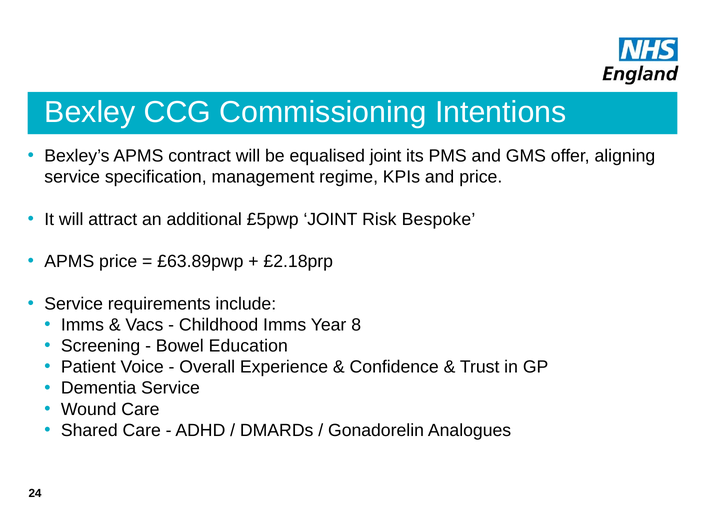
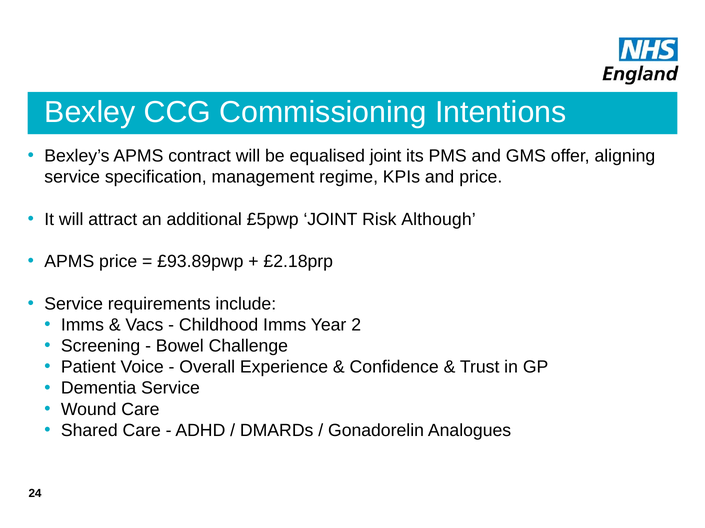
Bespoke: Bespoke -> Although (439, 220)
£63.89pwp: £63.89pwp -> £93.89pwp (200, 262)
8: 8 -> 2 (356, 325)
Education: Education -> Challenge (248, 346)
